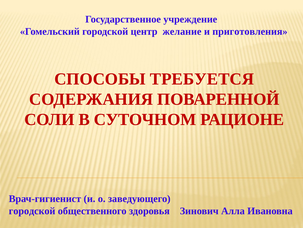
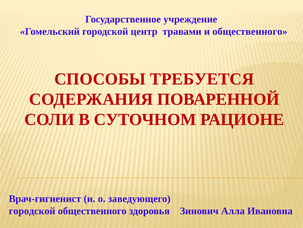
желание: желание -> травами (182, 31)
и приготовления: приготовления -> общественного (250, 31)
